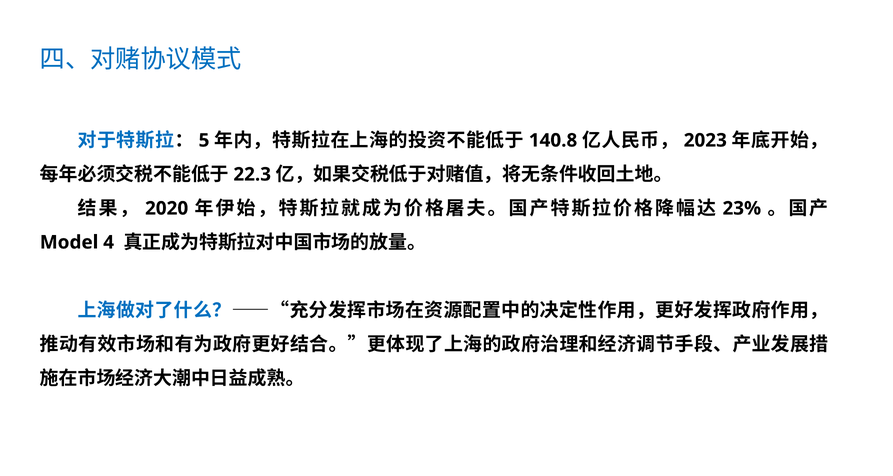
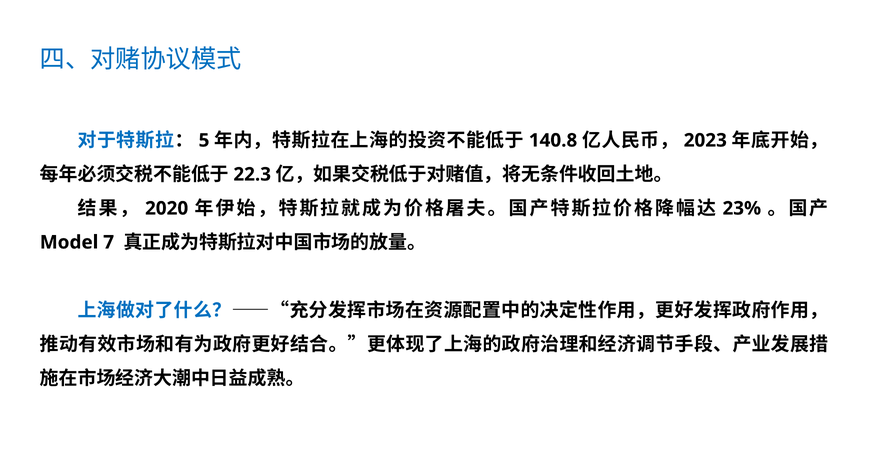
4: 4 -> 7 (109, 243)
